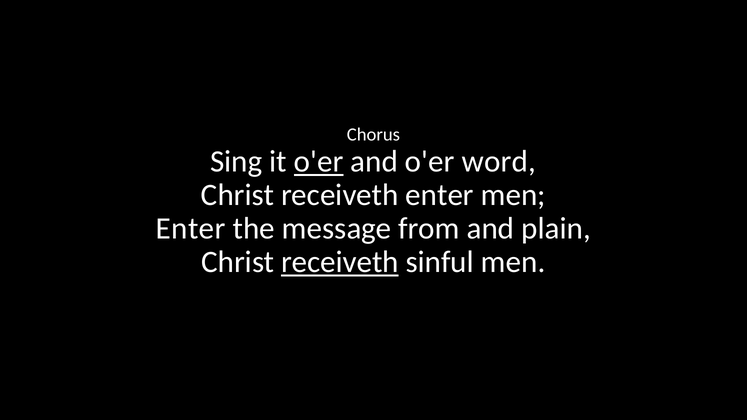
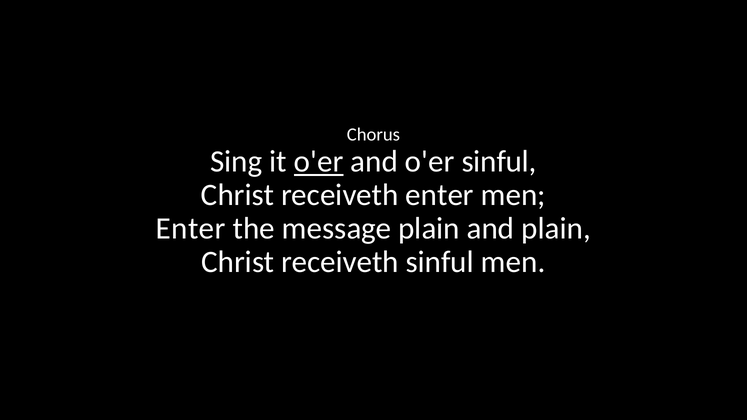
o'er word: word -> sinful (499, 162)
message from: from -> plain (429, 229)
receiveth underline: present -> none (340, 262)
